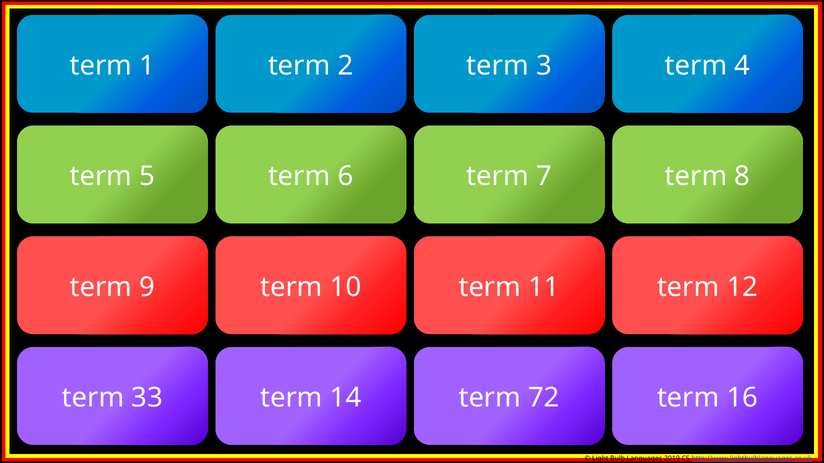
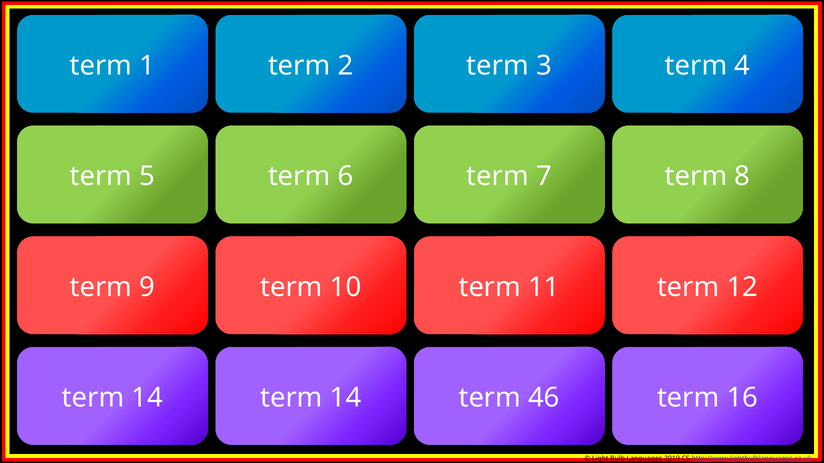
33: 33 -> 14 (147, 398)
72: 72 -> 46 (544, 398)
